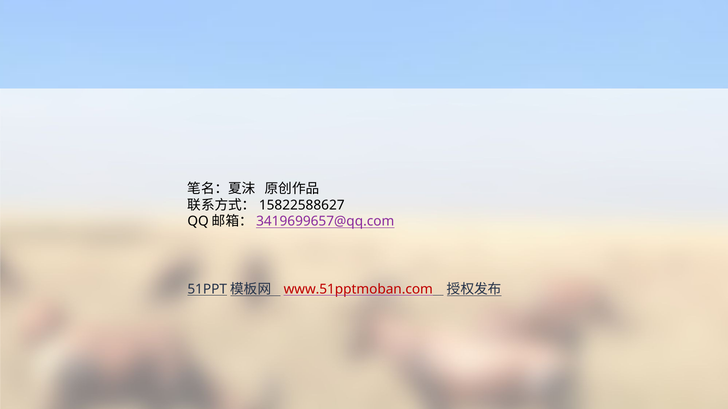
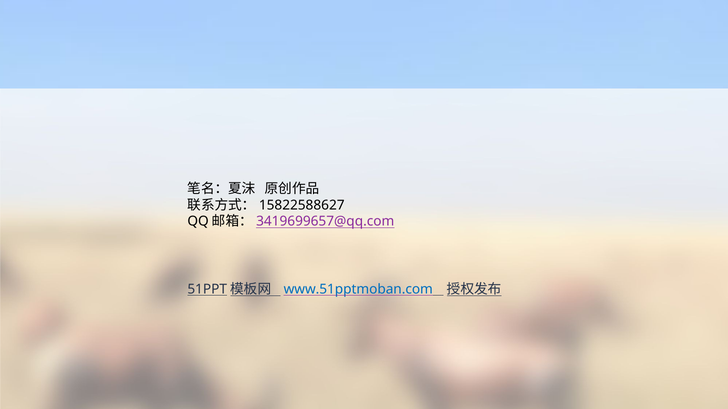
www.51pptmoban.com colour: red -> blue (358, 289)
